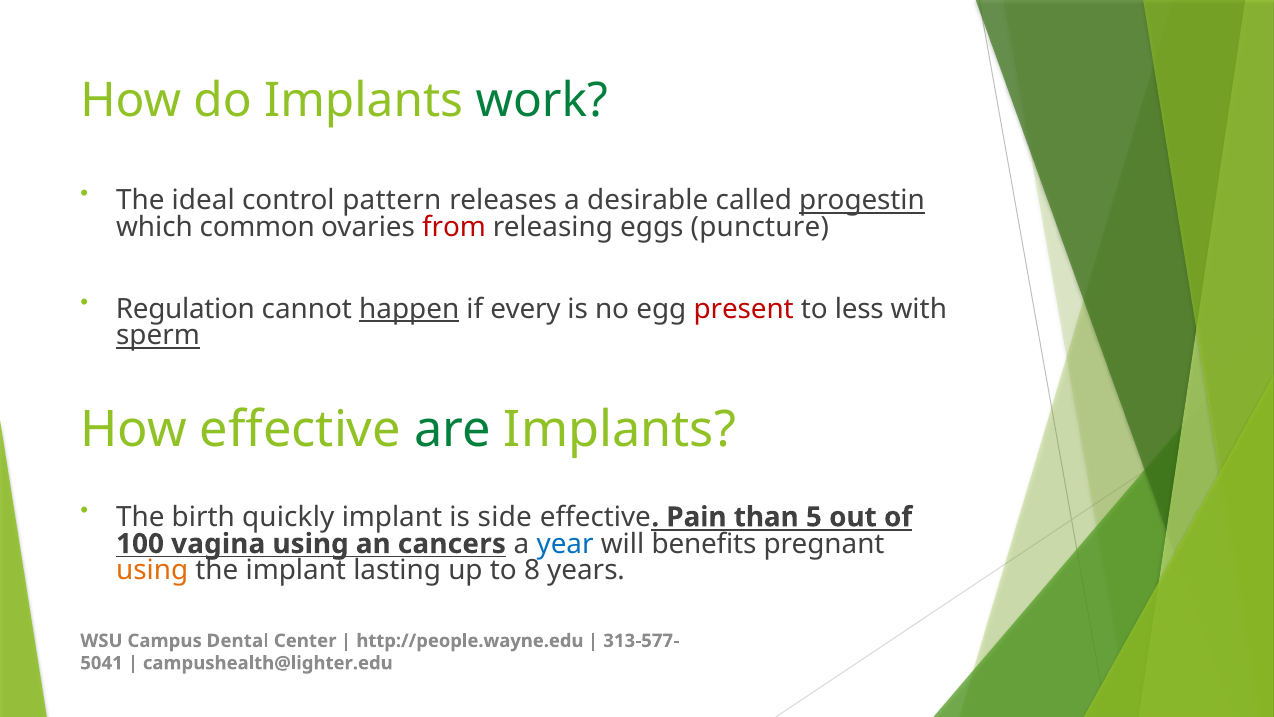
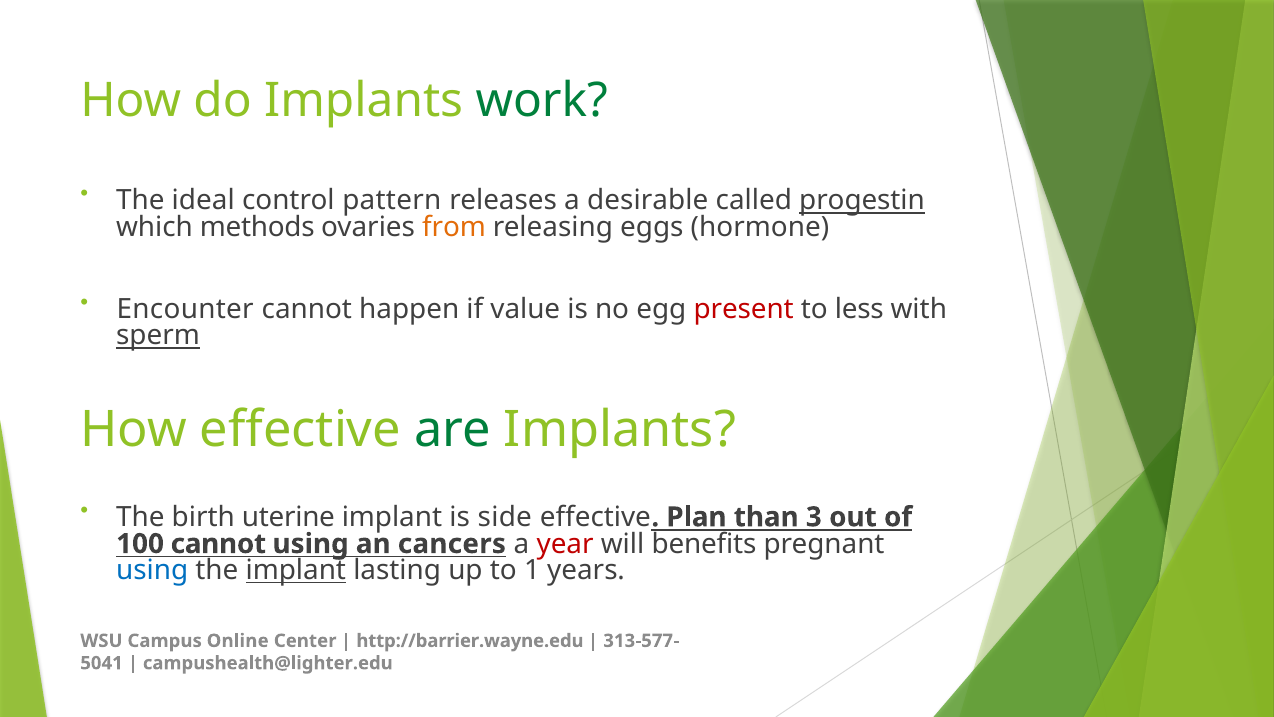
common: common -> methods (257, 227)
from colour: red -> orange (454, 227)
puncture: puncture -> hormone (760, 227)
Regulation: Regulation -> Encounter (185, 309)
happen underline: present -> none (409, 309)
every: every -> value (525, 309)
quickly: quickly -> uterine (288, 517)
Pain: Pain -> Plan (696, 517)
5: 5 -> 3 (814, 517)
100 vagina: vagina -> cannot (218, 544)
year colour: blue -> red (565, 544)
using colour: orange -> blue (152, 570)
implant underline: none -> present (296, 570)
8: 8 -> 1 (532, 570)
Dental: Dental -> Online (238, 640)
http://people.wayne.edu: http://people.wayne.edu -> http://barrier.wayne.edu (470, 640)
